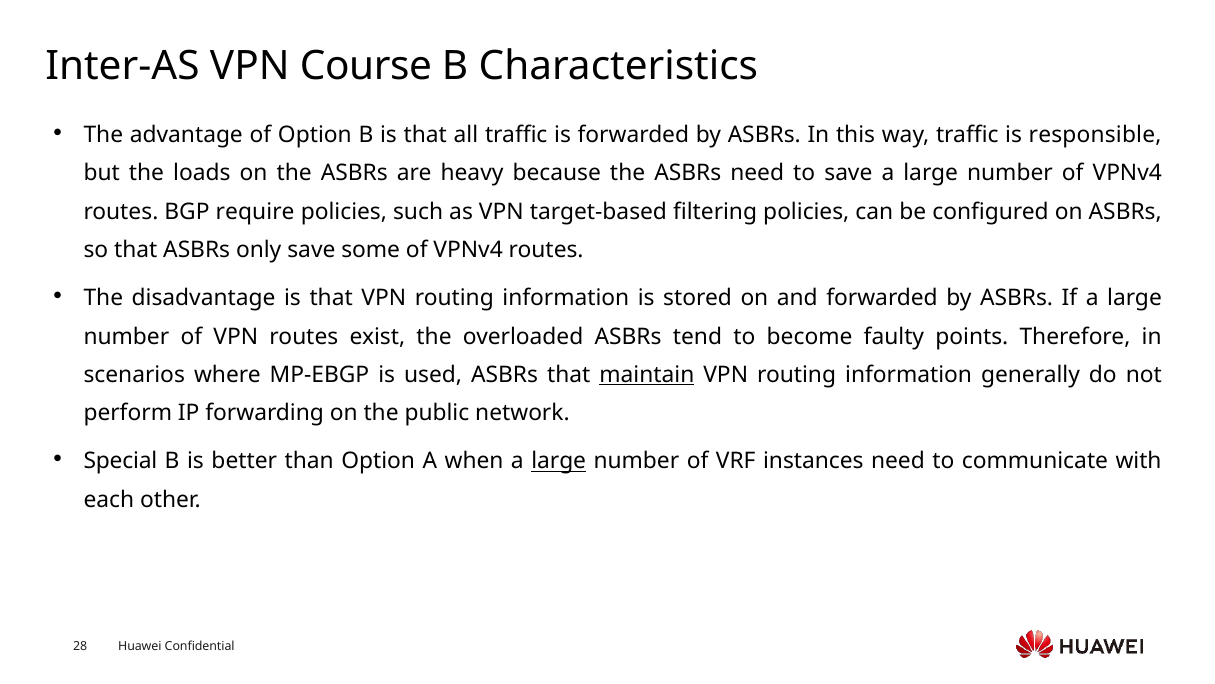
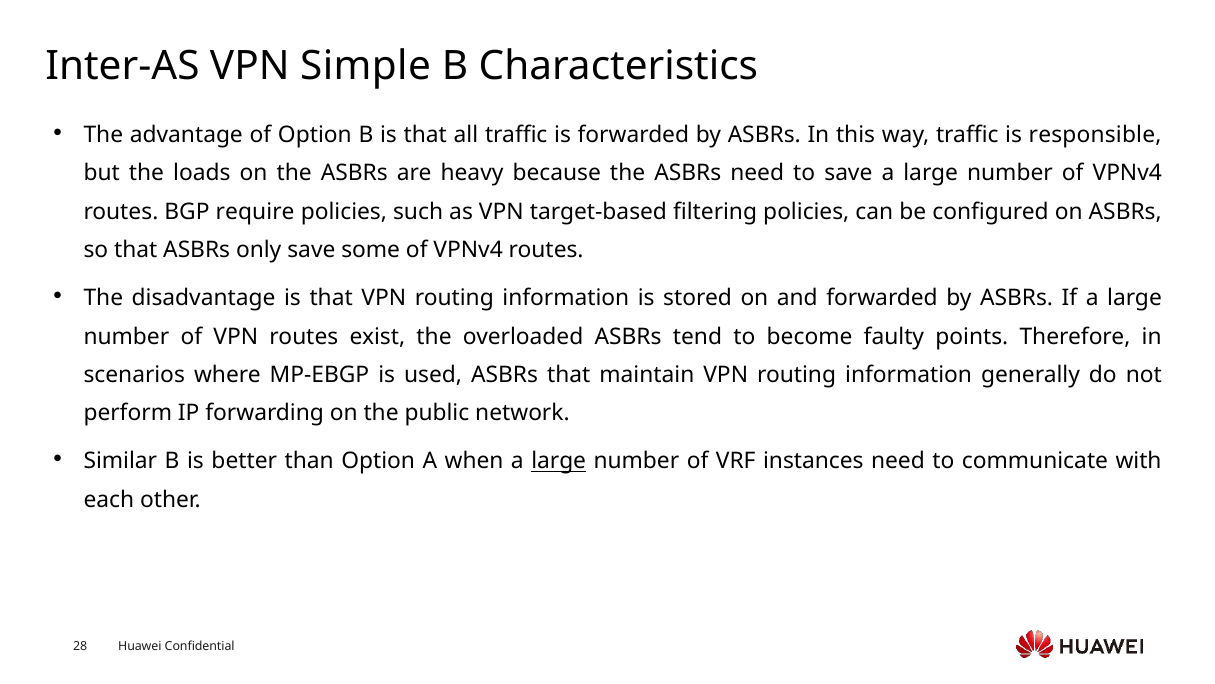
Course: Course -> Simple (366, 66)
maintain underline: present -> none (647, 375)
Special: Special -> Similar (120, 461)
